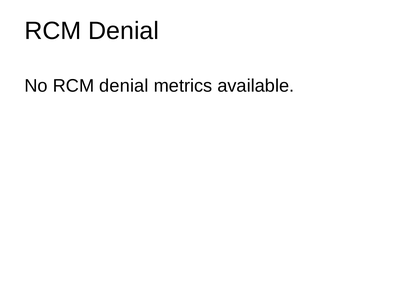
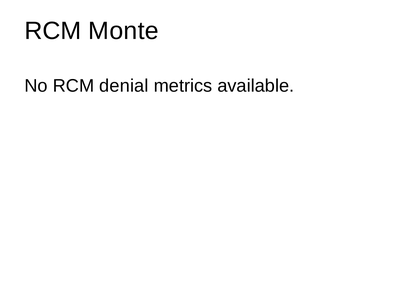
Denial: Denial -> Monte (124, 31)
